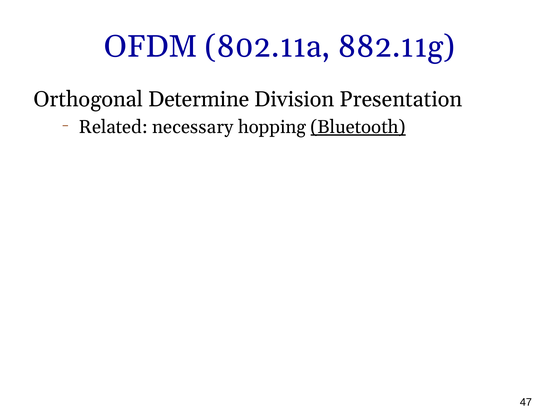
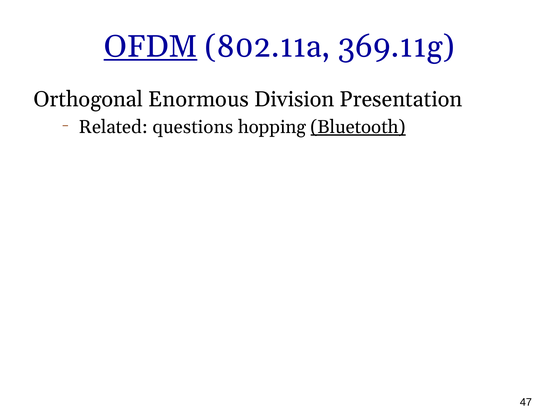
OFDM underline: none -> present (151, 47)
882.11g: 882.11g -> 369.11g (396, 47)
Determine: Determine -> Enormous (199, 99)
necessary: necessary -> questions (193, 127)
